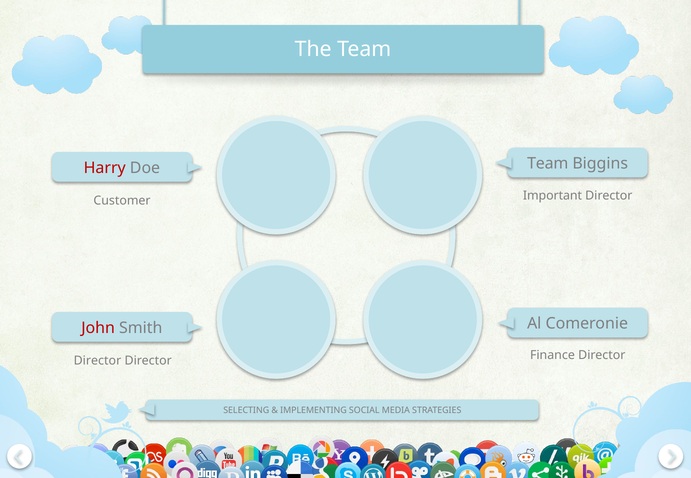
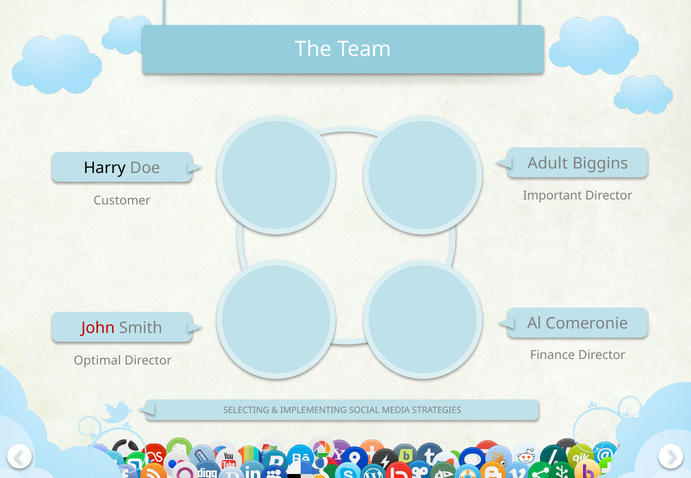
Team: Team -> Adult (548, 164)
Harry colour: red -> black (105, 168)
Director: Director -> Optimal (97, 361)
